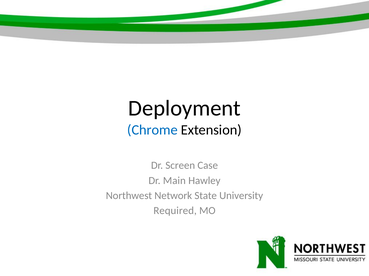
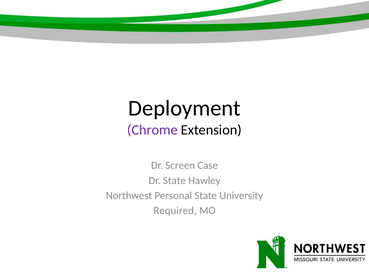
Chrome colour: blue -> purple (152, 130)
Dr Main: Main -> State (174, 181)
Network: Network -> Personal (173, 196)
